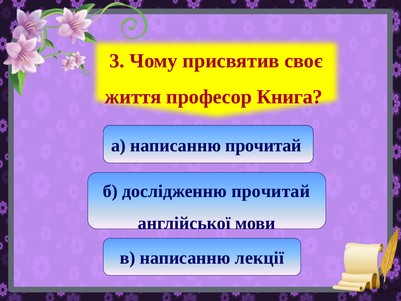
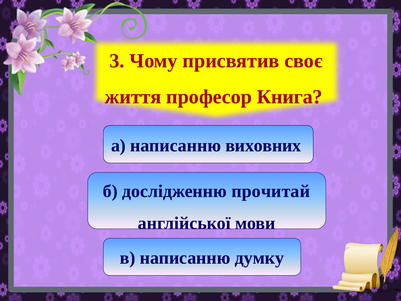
написанню прочитай: прочитай -> виховних (263, 145)
лекції: лекції -> думку (260, 258)
